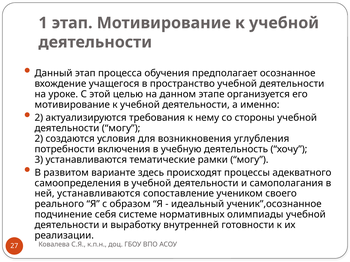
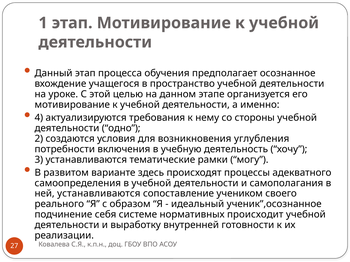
2: 2 -> 4 (39, 118)
деятельности могу: могу -> одно (121, 128)
олимпиады: олимпиады -> происходит (255, 215)
